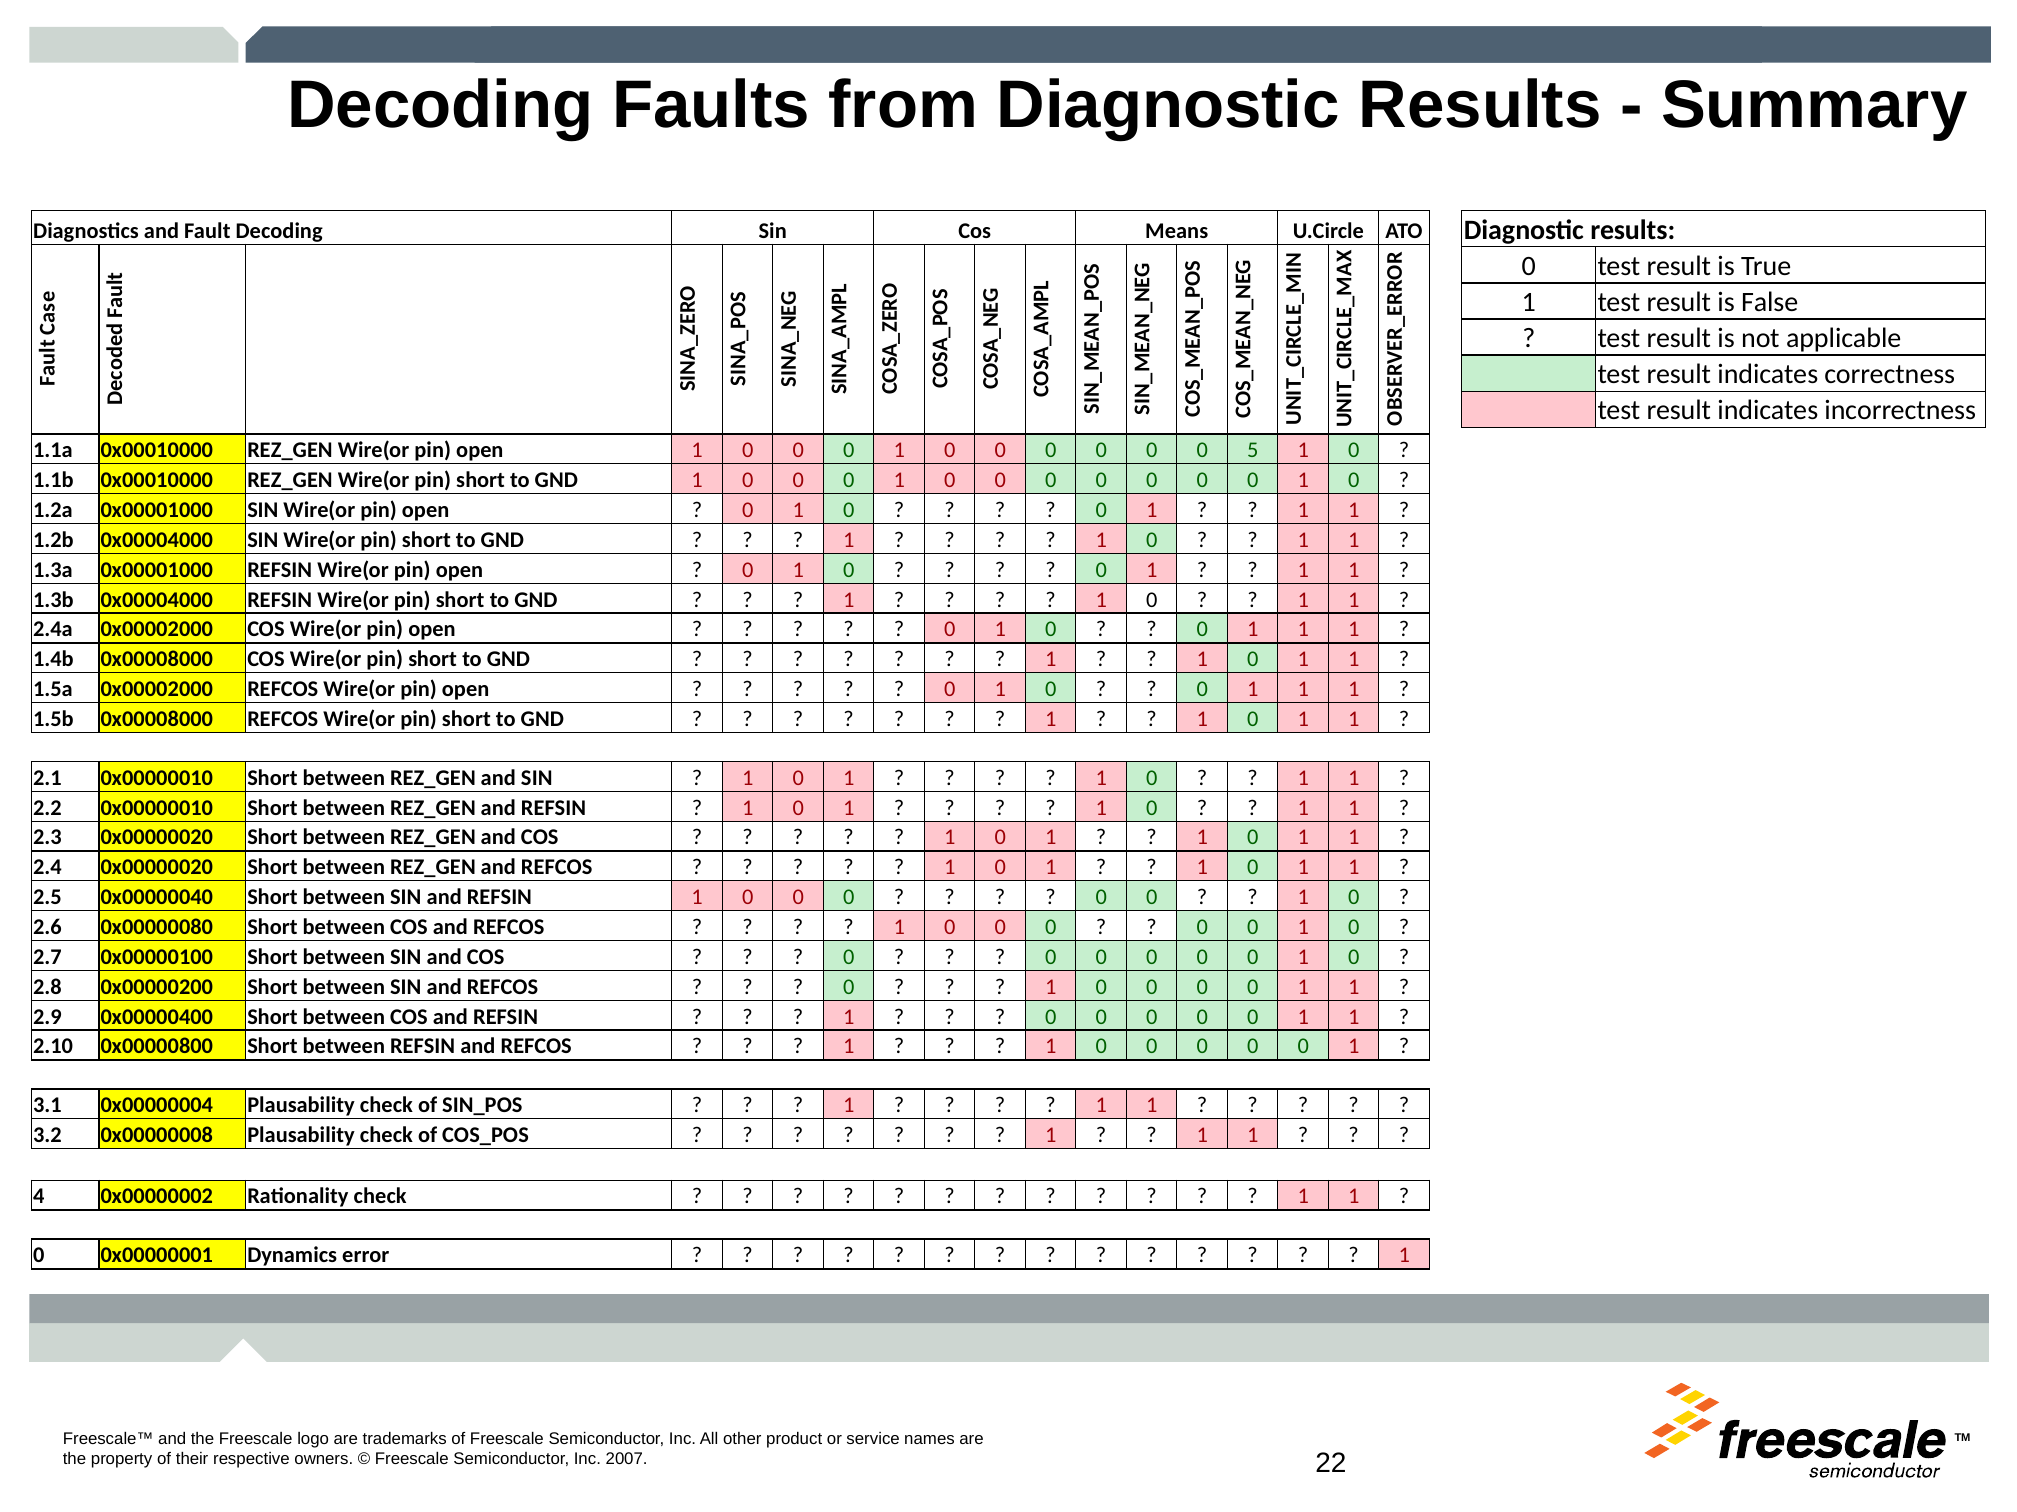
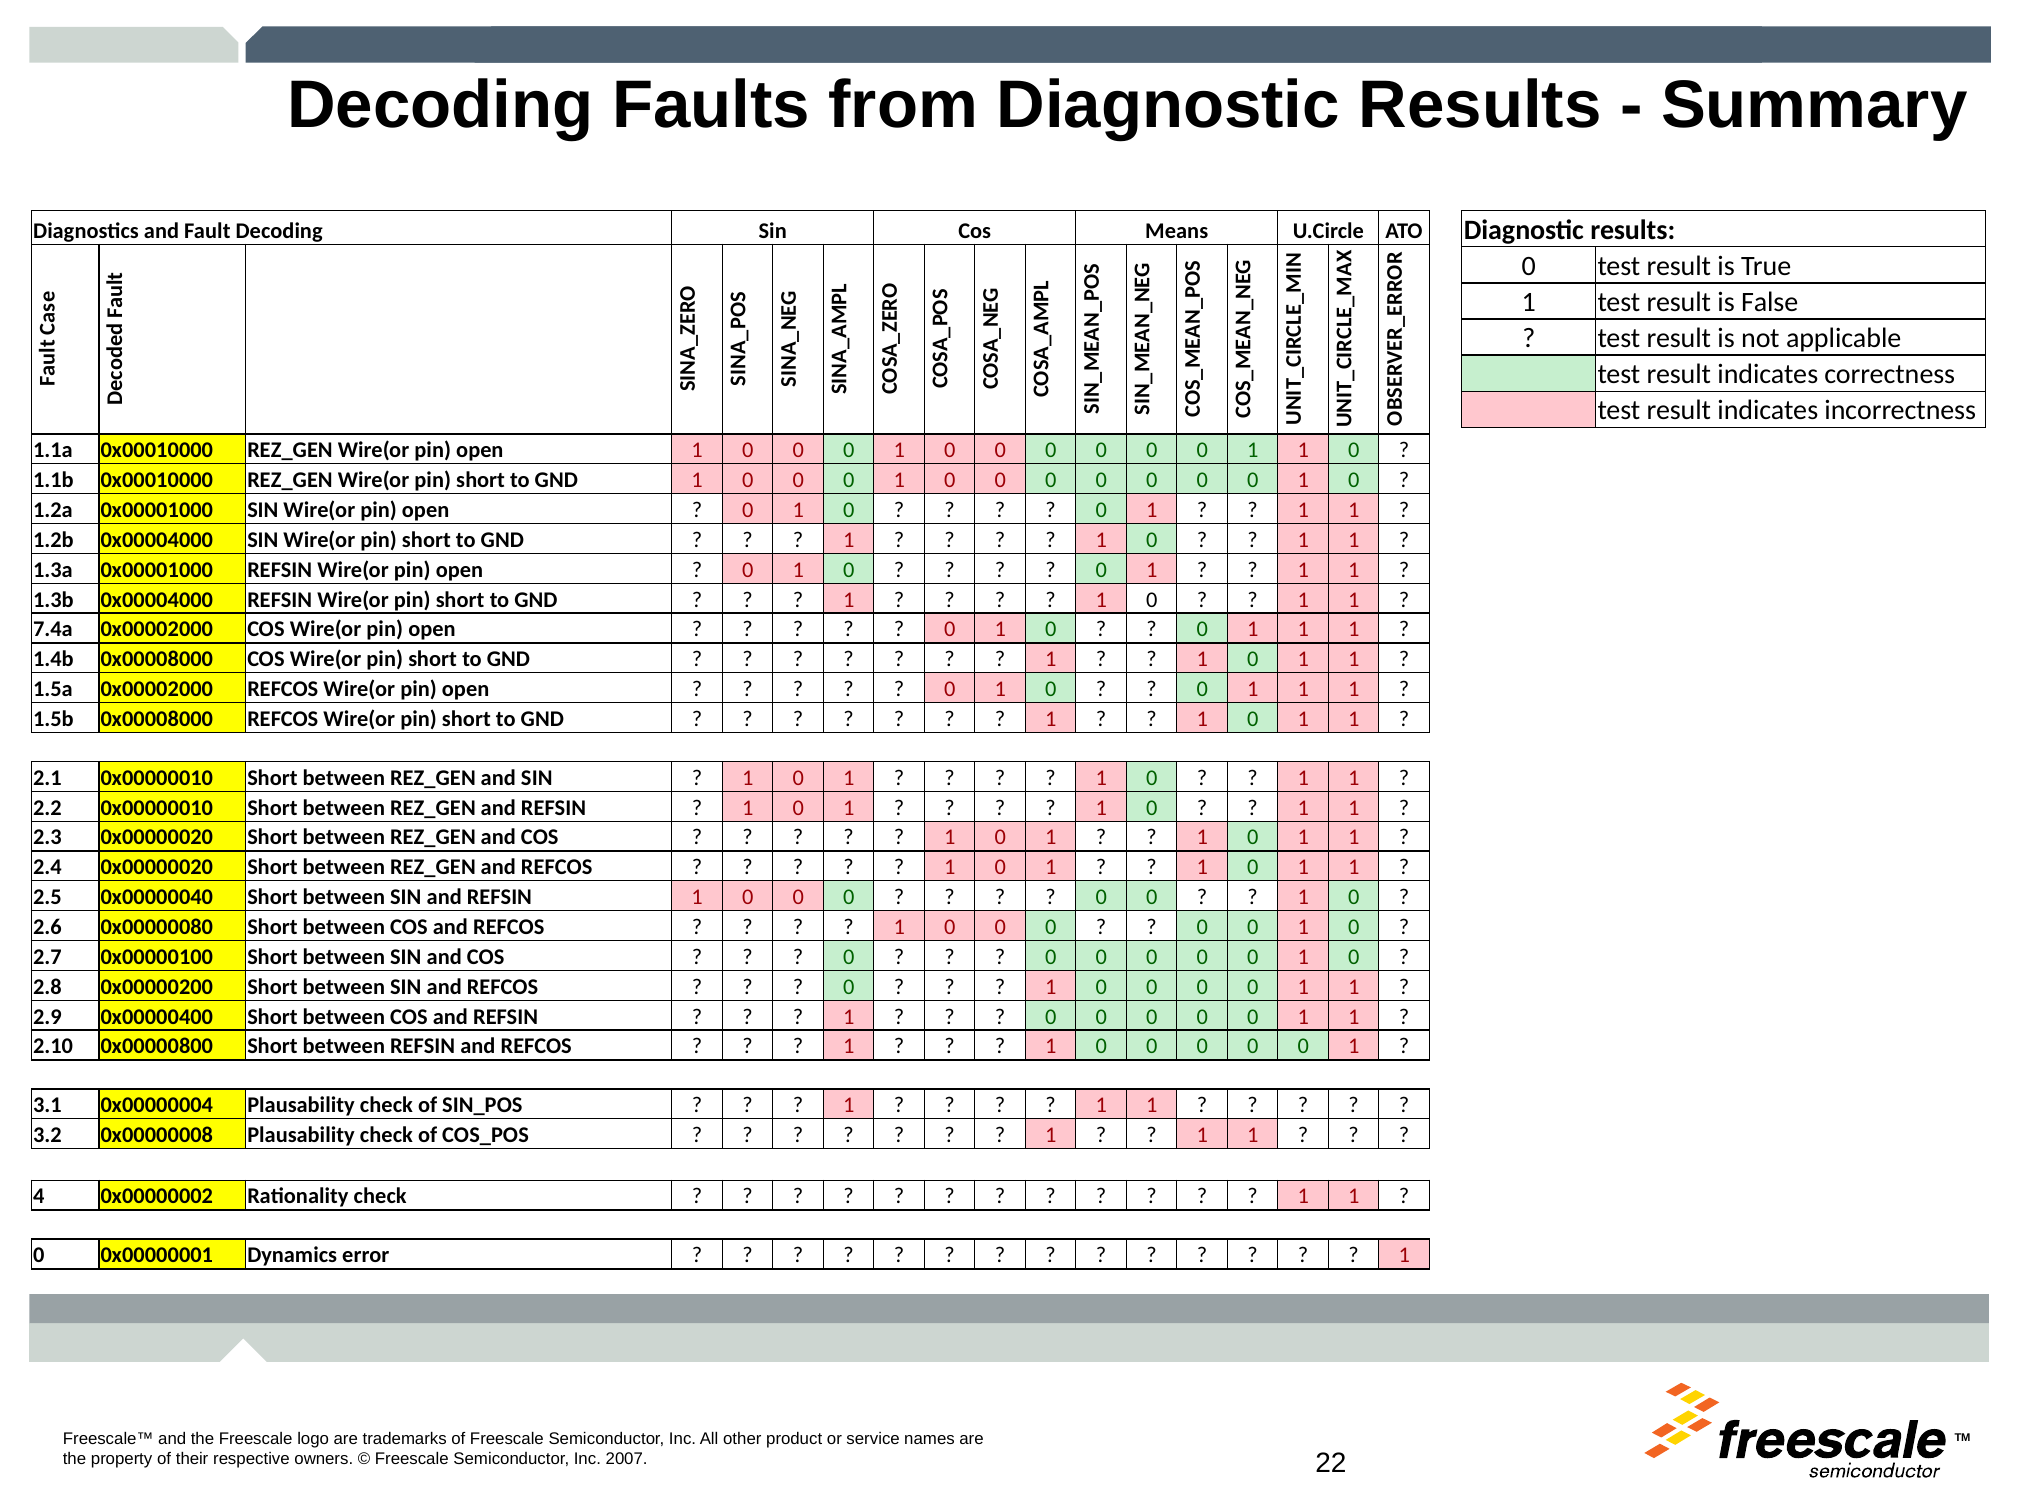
5: 5 -> 1 (1253, 451)
2.4a: 2.4a -> 7.4a (53, 630)
